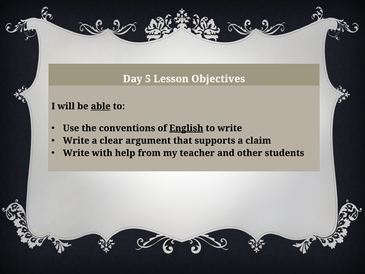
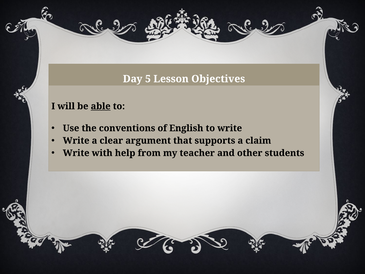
English underline: present -> none (186, 128)
